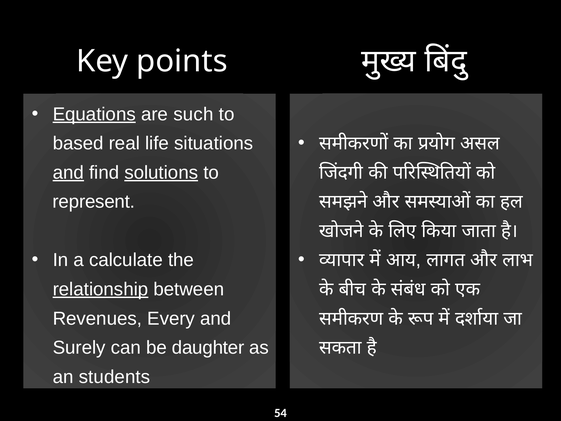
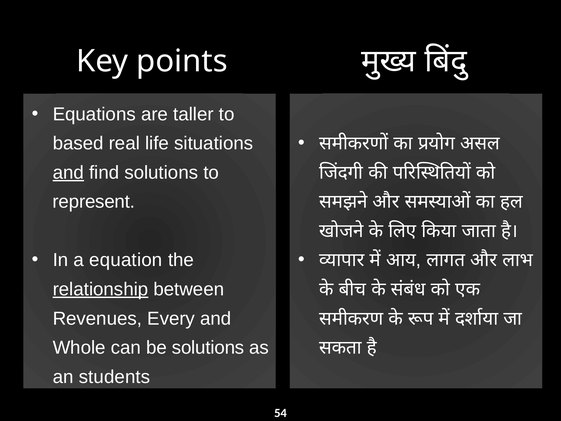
Equations underline: present -> none (94, 114)
such: such -> taller (193, 114)
solutions underline: present -> none (161, 173)
calculate: calculate -> equation (126, 260)
Surely: Surely -> Whole (79, 347)
be daughter: daughter -> solutions (208, 347)
